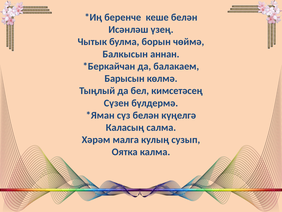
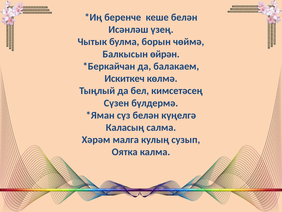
аннан: аннан -> өйрән (165, 54)
Барысын: Барысын -> Искиткеч (125, 78)
